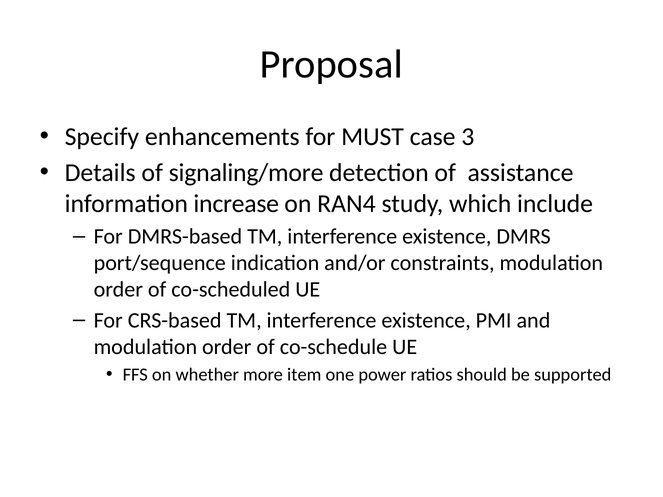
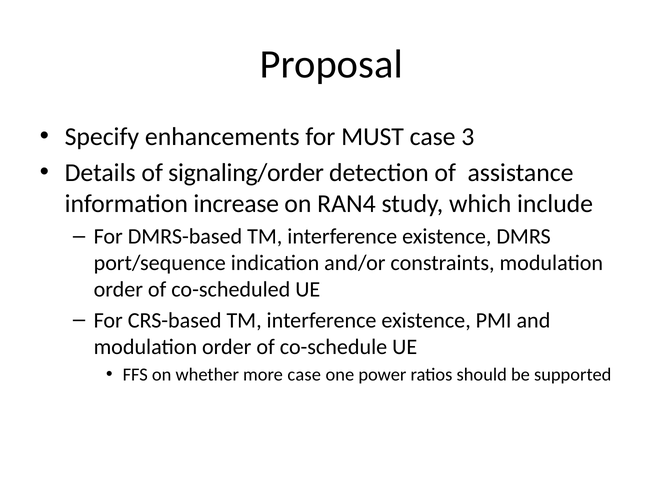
signaling/more: signaling/more -> signaling/order (246, 173)
more item: item -> case (304, 375)
